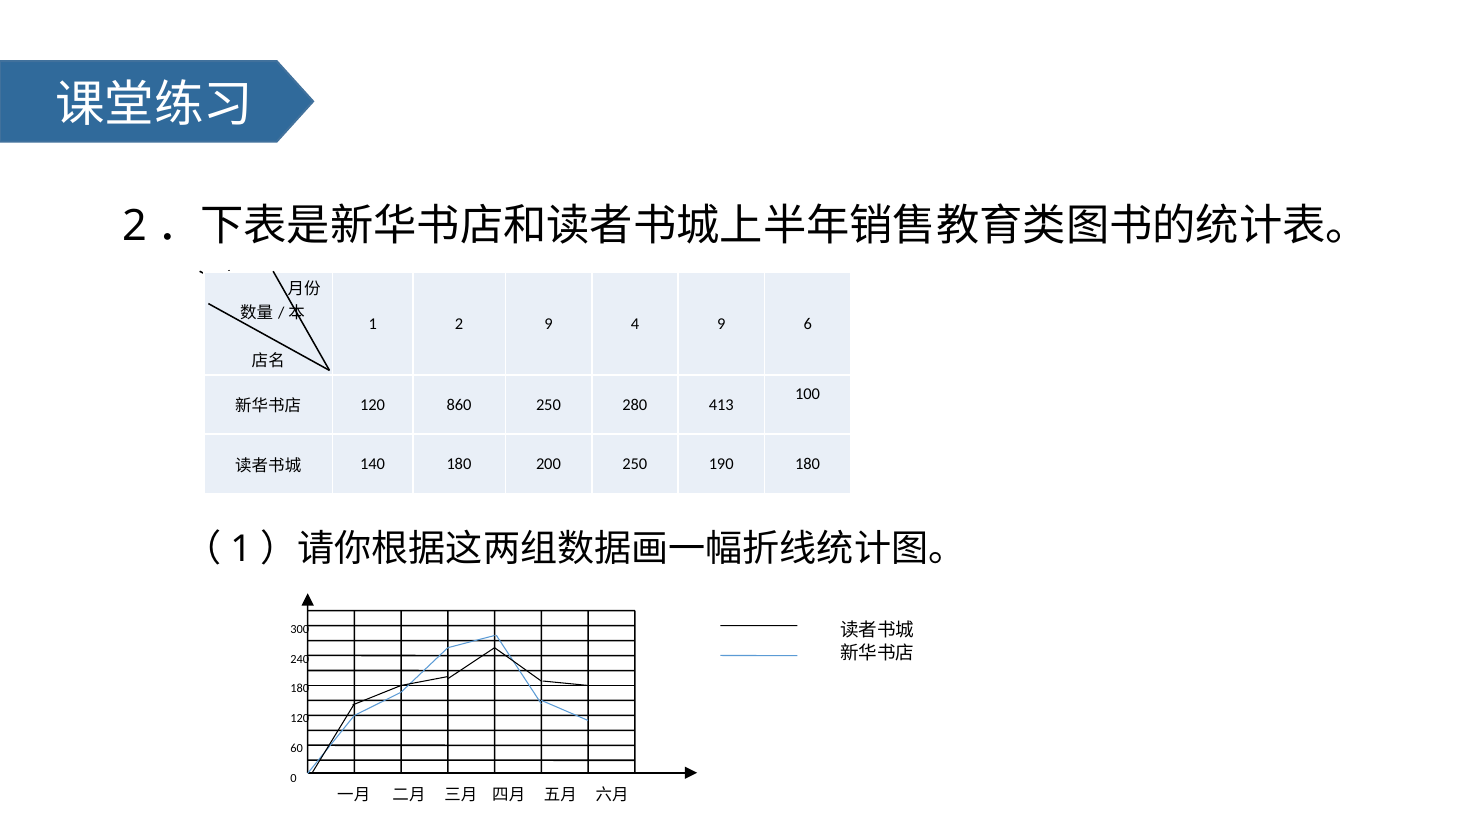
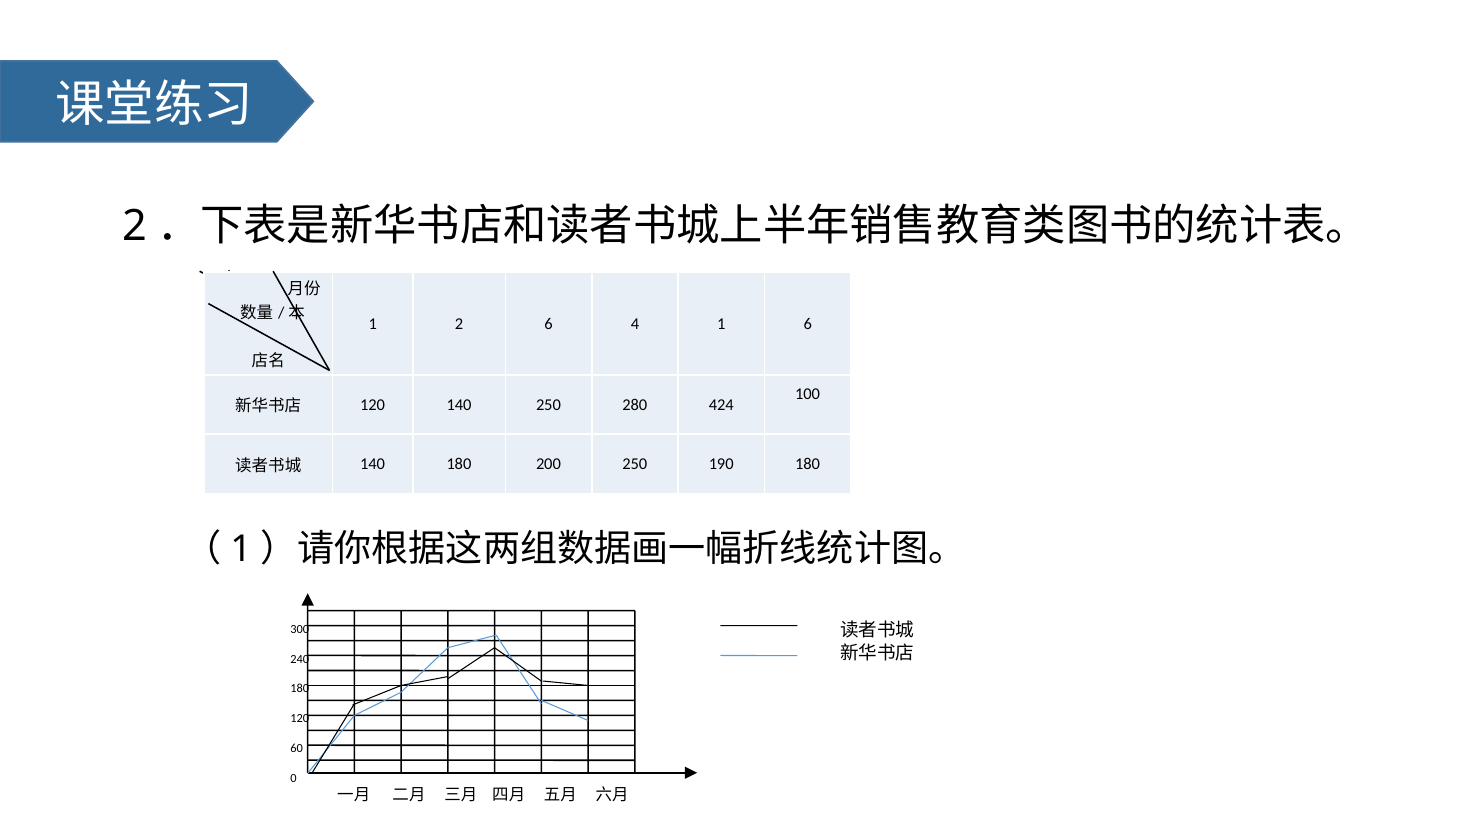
9: 9 -> 6 (549, 324)
4 9: 9 -> 1 (721, 324)
120 860: 860 -> 140 (459, 405)
413: 413 -> 424 (721, 405)
